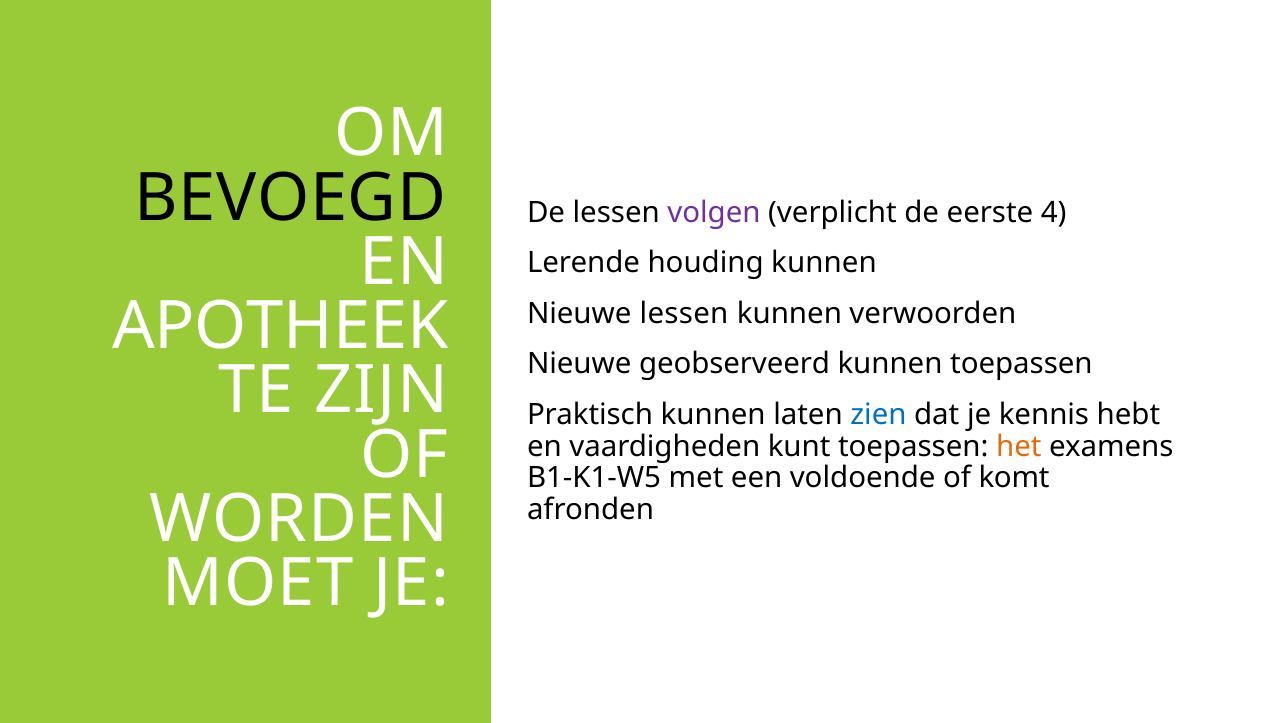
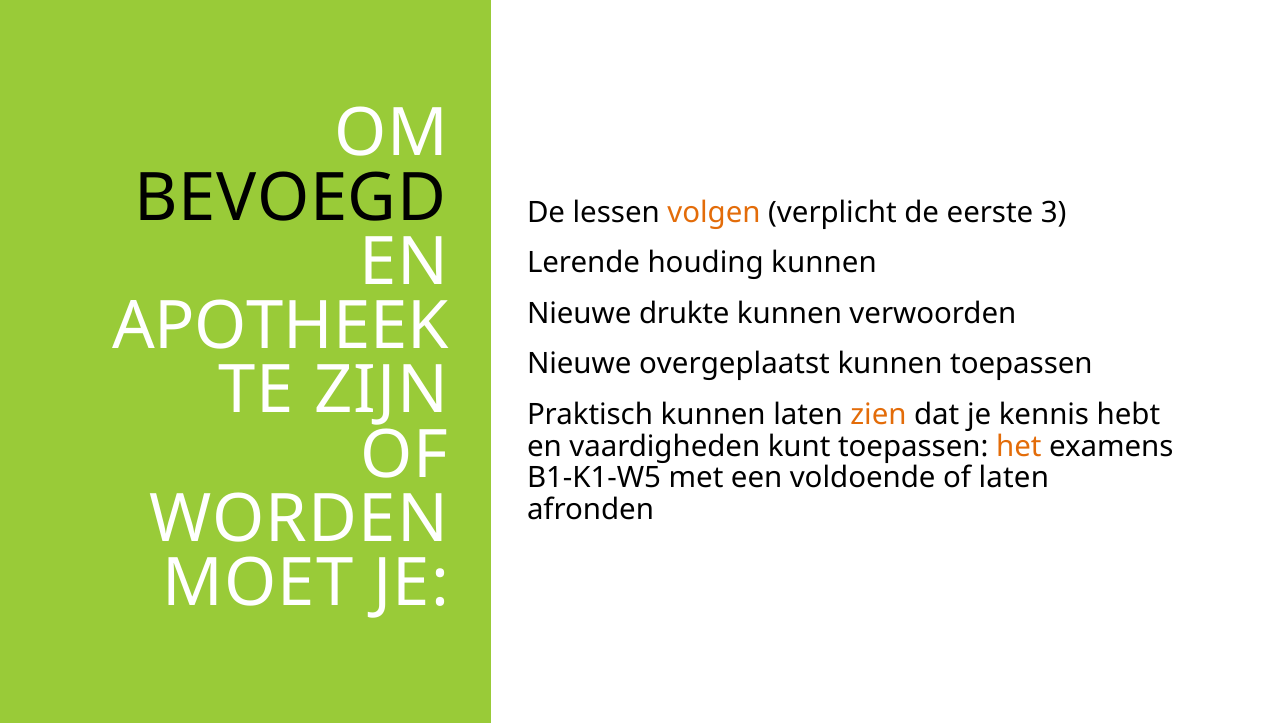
volgen colour: purple -> orange (714, 213)
4: 4 -> 3 (1054, 213)
Nieuwe lessen: lessen -> drukte (684, 314)
geobserveerd: geobserveerd -> overgeplaatst (734, 364)
zien colour: blue -> orange (879, 415)
of komt: komt -> laten (1014, 478)
